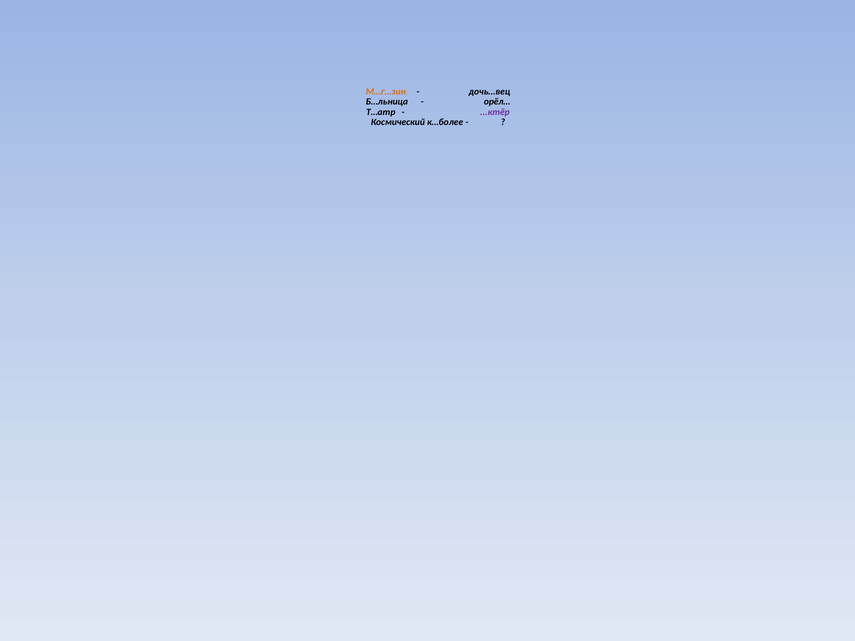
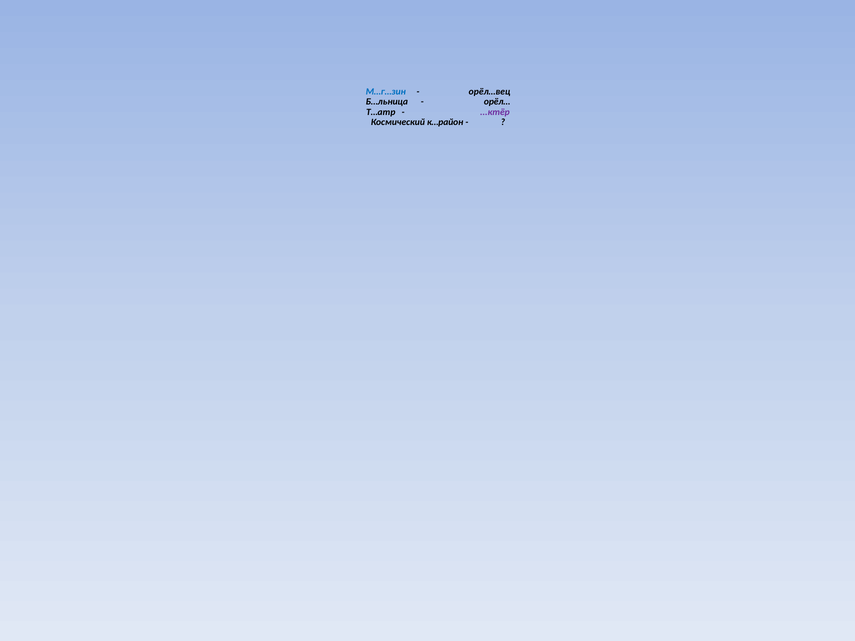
М…г…зин colour: orange -> blue (386, 92)
дочь…вец: дочь…вец -> орёл…вец (490, 92)
к…более: к…более -> к…район (445, 122)
